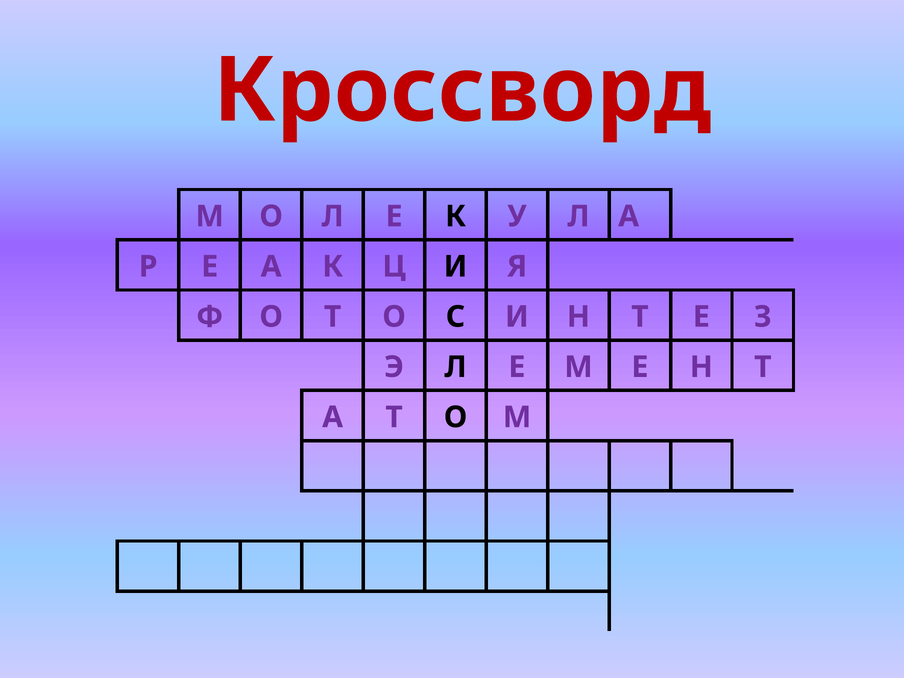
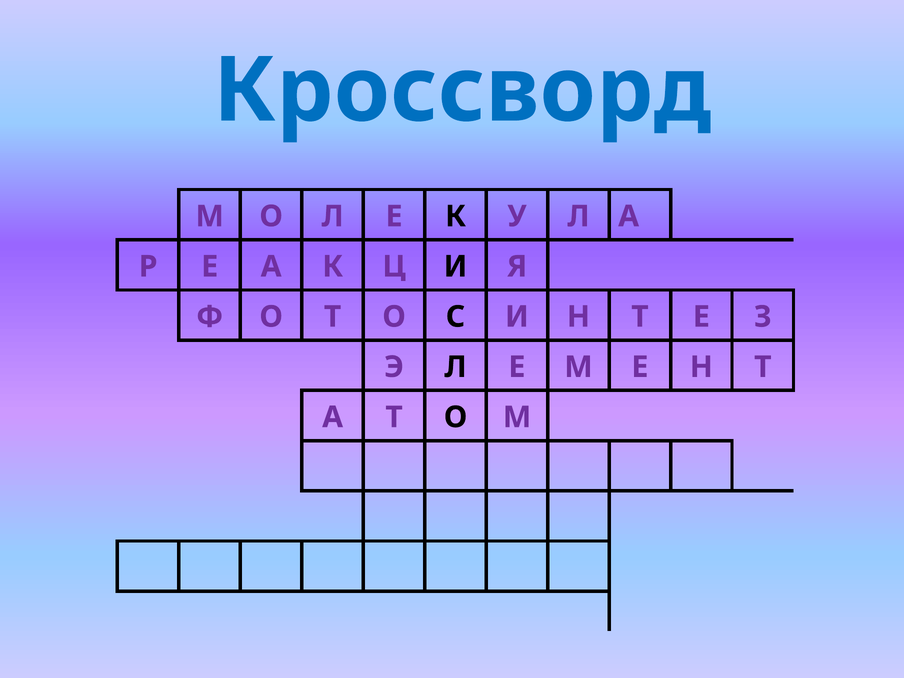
Кроссворд colour: red -> blue (462, 91)
